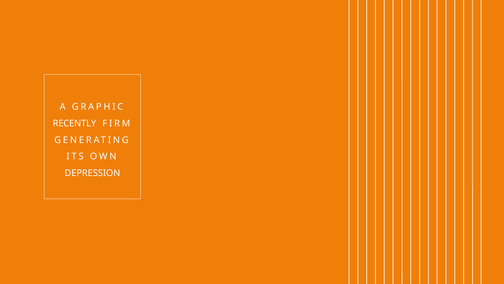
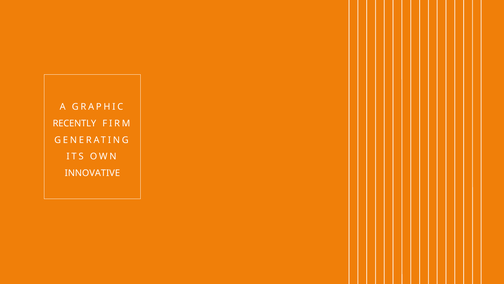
DEPRESSION: DEPRESSION -> INNOVATIVE (92, 173)
